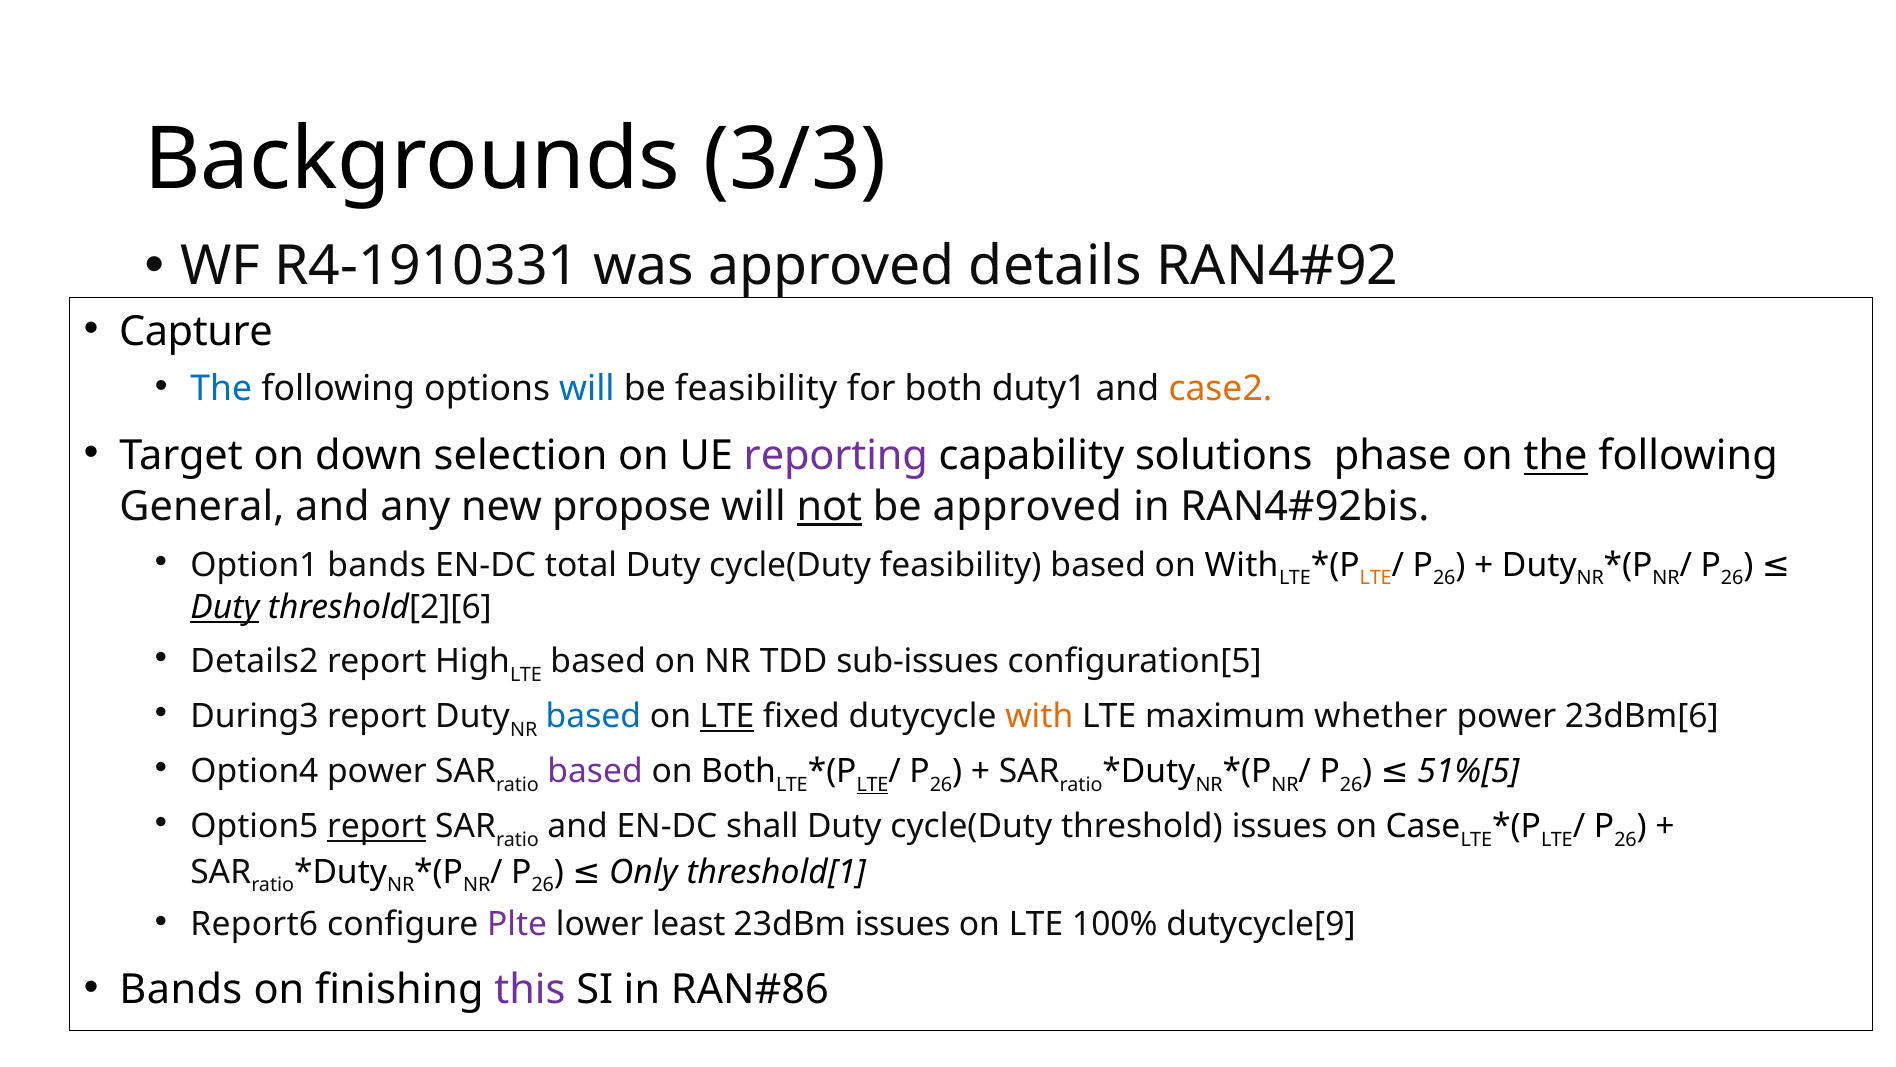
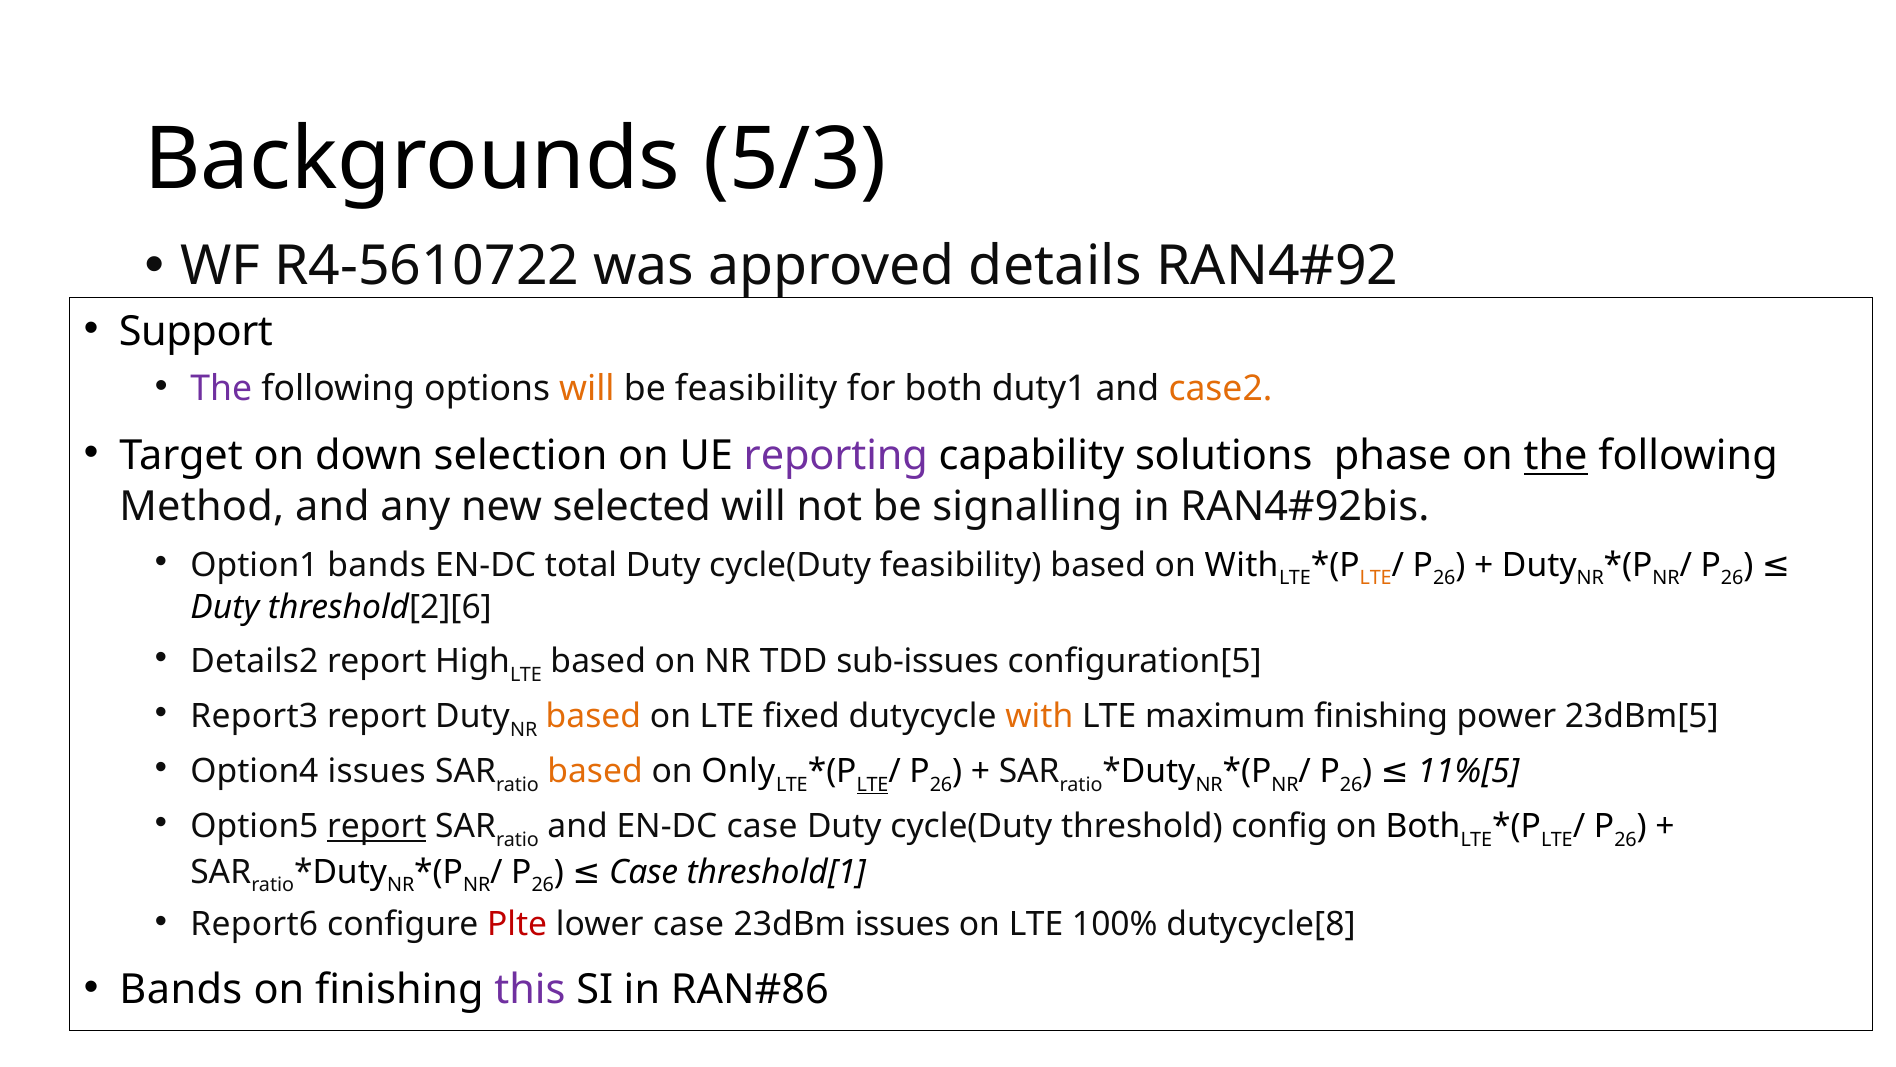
3/3: 3/3 -> 5/3 (795, 159)
R4-1910331: R4-1910331 -> R4-5610722 (427, 266)
Capture: Capture -> Support (196, 332)
The colour: blue -> purple (221, 389)
will colour: blue -> orange (587, 389)
General: General -> Method (202, 507)
propose: propose -> selected (632, 507)
not underline: present -> none (829, 507)
be approved: approved -> signalling (1027, 507)
Duty underline: present -> none (225, 607)
During3: During3 -> Report3 (254, 716)
based colour: blue -> orange (593, 716)
LTE underline: present -> none (727, 716)
maximum whether: whether -> finishing (1381, 716)
23dBm[6: 23dBm[6 -> 23dBm[5 (1642, 716)
Option4 power: power -> issues (377, 771)
based colour: purple -> orange (595, 771)
on Both: Both -> Only (738, 771)
51%[5: 51%[5 -> 11%[5 (1468, 771)
EN-DC shall: shall -> case (762, 826)
threshold issues: issues -> config (1280, 826)
on Case: Case -> Both (1423, 826)
Only: Only -> Case (644, 871)
Plte colour: purple -> red (517, 924)
lower least: least -> case (688, 924)
dutycycle[9: dutycycle[9 -> dutycycle[8 (1261, 924)
